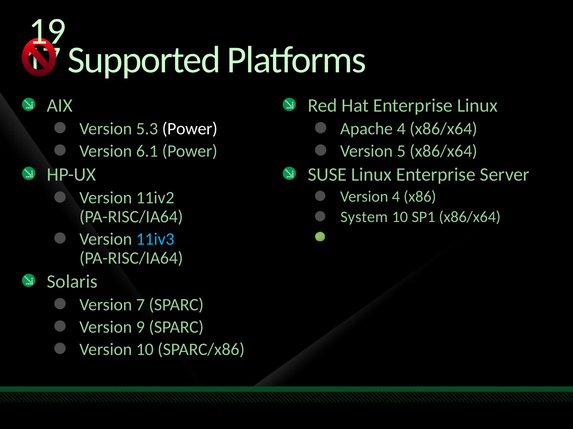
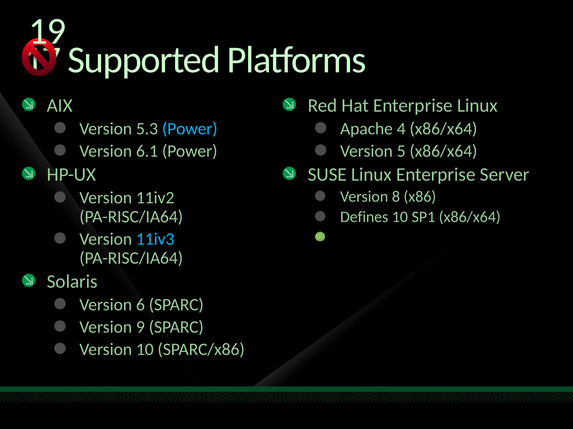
Power colour: white -> light blue (190, 129)
Version 4: 4 -> 8 (396, 197)
System: System -> Defines (364, 217)
7: 7 -> 6 (140, 305)
